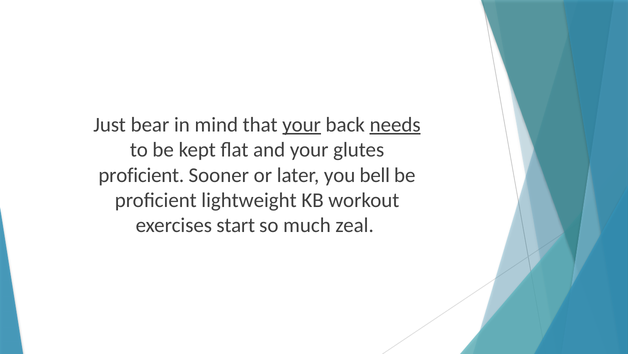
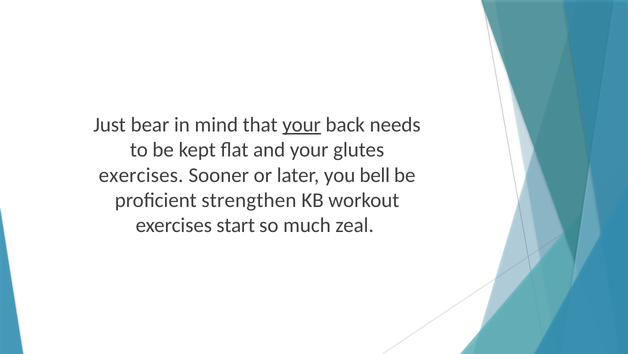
needs underline: present -> none (395, 125)
proficient: proficient -> exercises (141, 175)
lightweight: lightweight -> strengthen (249, 200)
